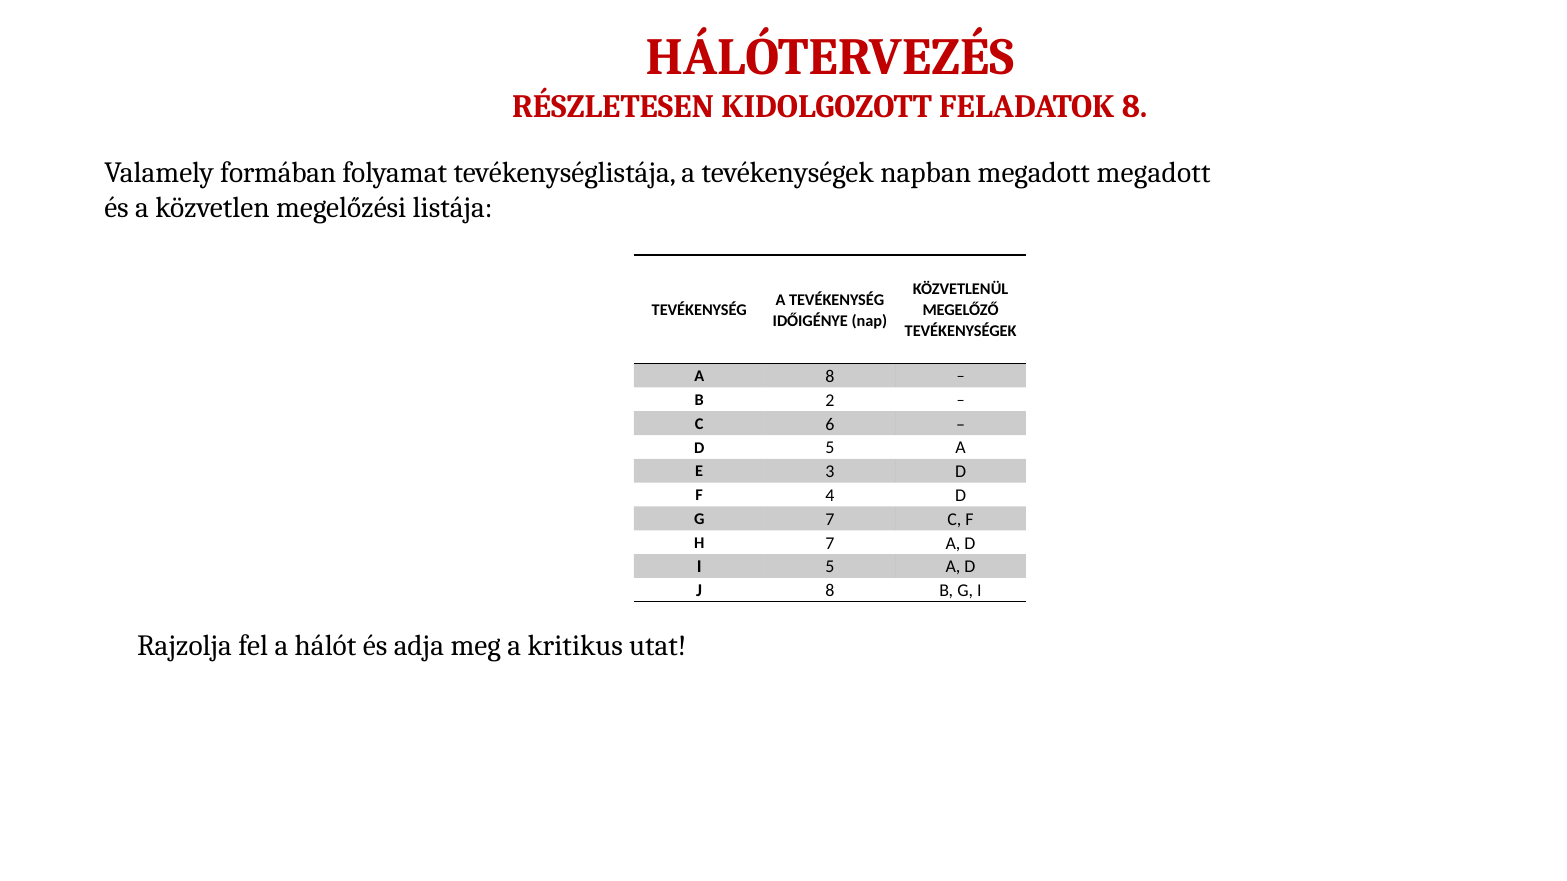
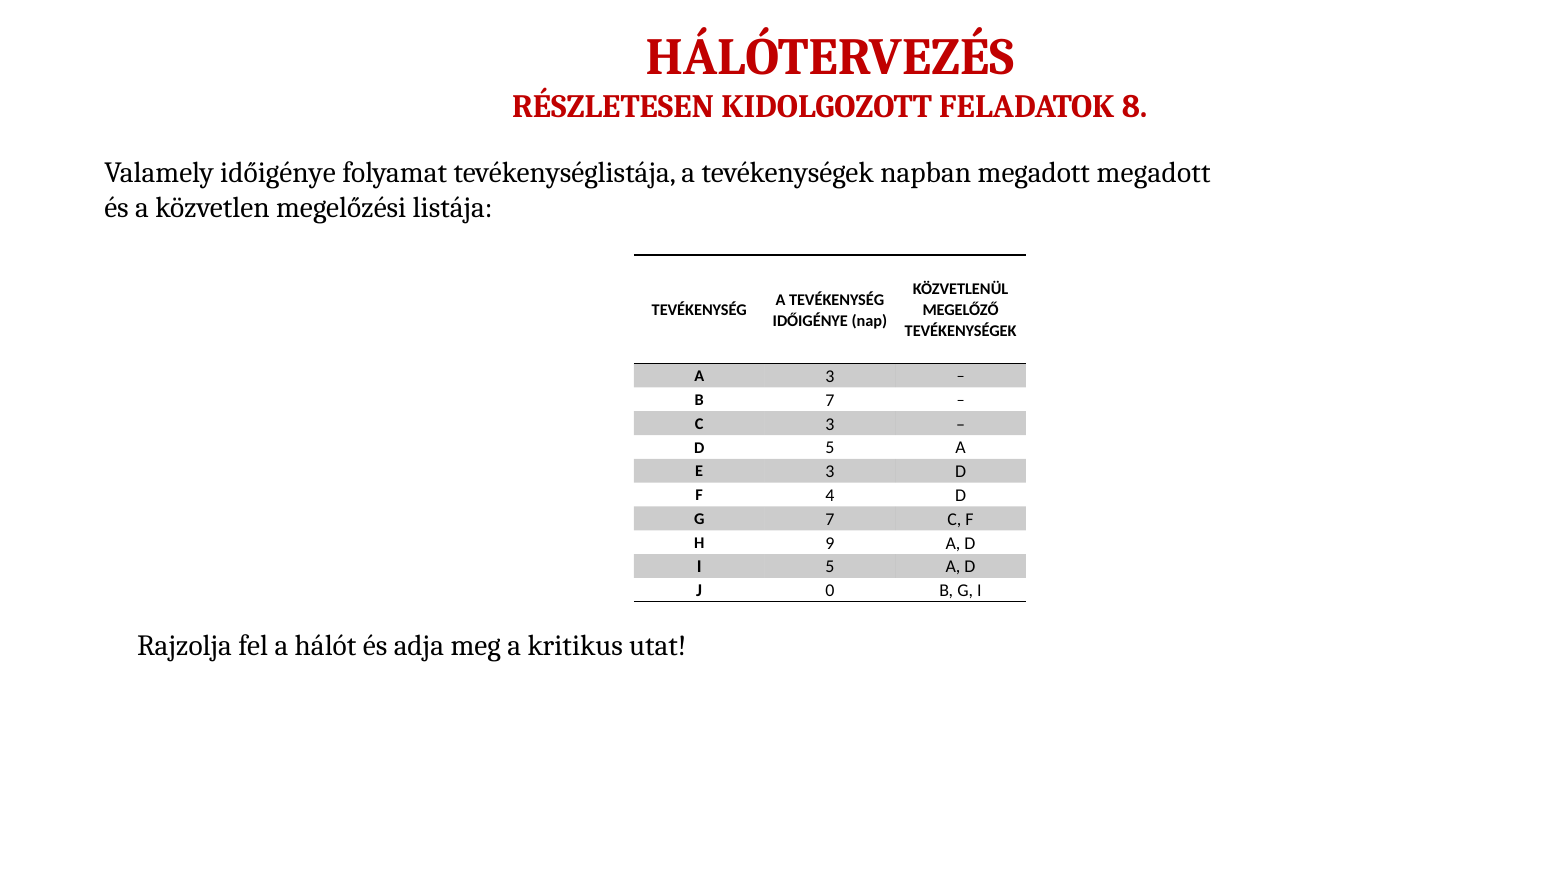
Valamely formában: formában -> időigénye (278, 173)
A 8: 8 -> 3 (830, 377)
B 2: 2 -> 7 (830, 401)
C 6: 6 -> 3 (830, 424)
H 7: 7 -> 9 (830, 543)
J 8: 8 -> 0 (830, 591)
